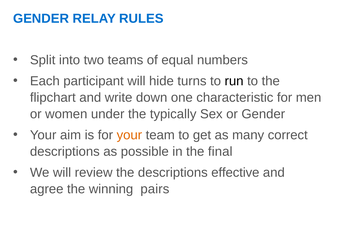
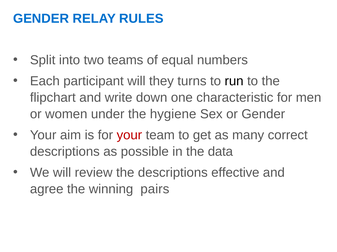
hide: hide -> they (161, 81)
typically: typically -> hygiene (173, 114)
your colour: orange -> red (129, 136)
final: final -> data (220, 152)
